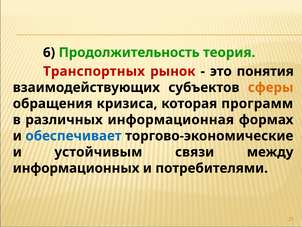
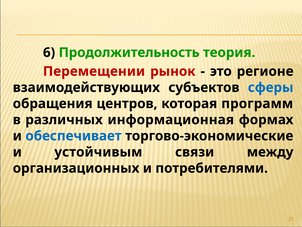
Транспортных: Транспортных -> Перемещении (94, 71)
понятия: понятия -> регионе (265, 71)
сферы colour: orange -> blue (271, 87)
кризиса: кризиса -> центров (127, 103)
информационных: информационных -> организационных (76, 168)
